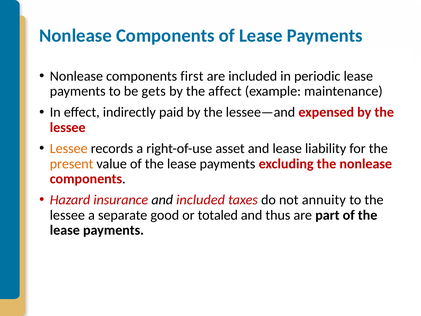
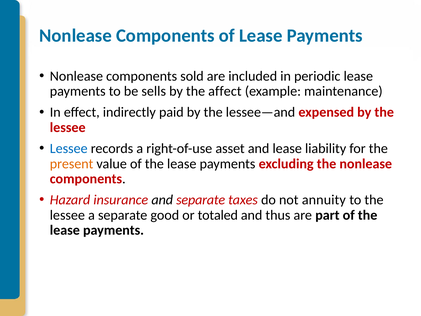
first: first -> sold (192, 76)
gets: gets -> sells (154, 91)
Lessee colour: orange -> blue (69, 148)
and included: included -> separate (201, 200)
